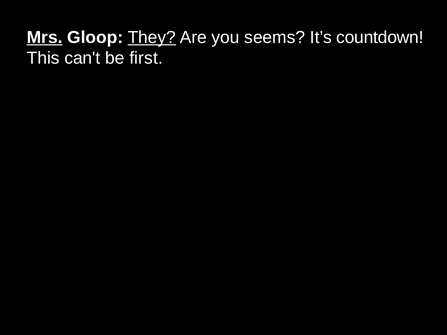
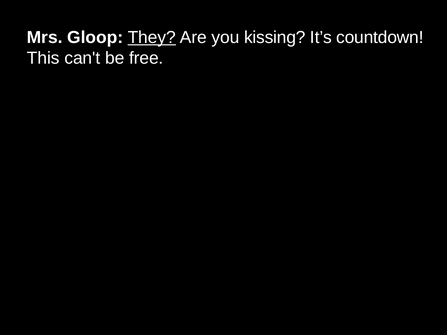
Mrs underline: present -> none (45, 37)
seems: seems -> kissing (275, 37)
first: first -> free (146, 58)
